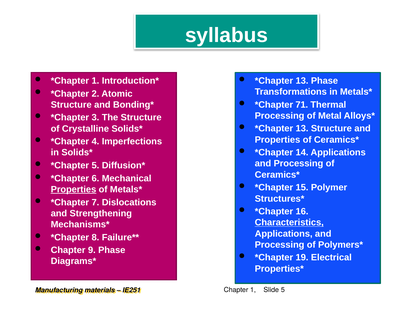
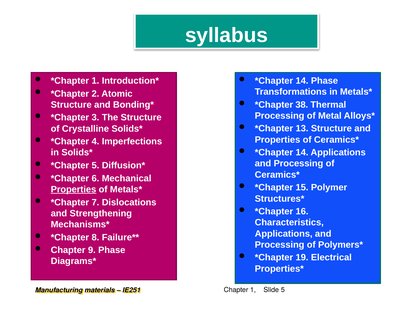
13: 13 -> 14 (302, 81)
71: 71 -> 38 (302, 105)
Characteristics underline: present -> none (289, 223)
